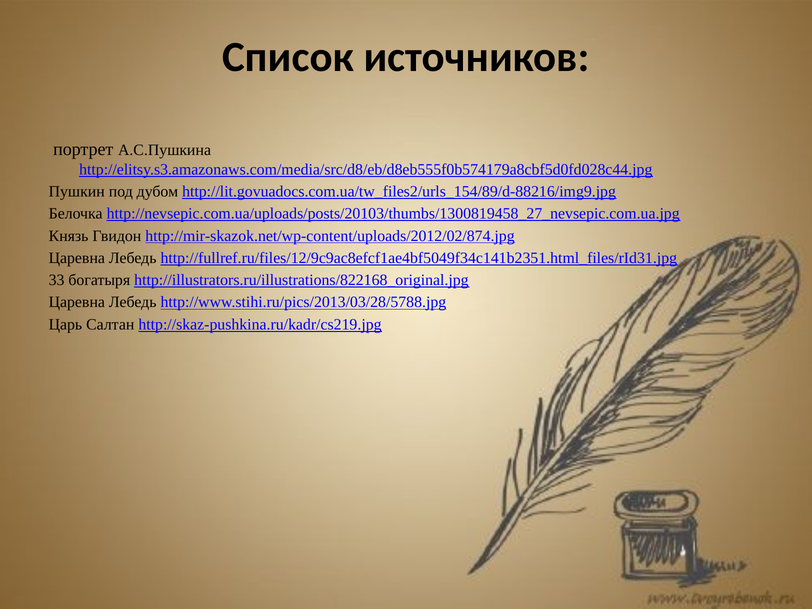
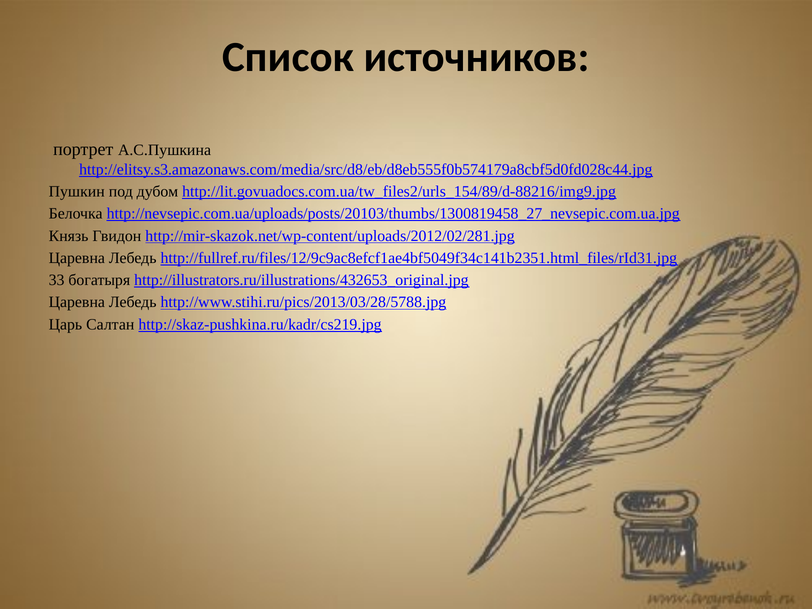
http://mir-skazok.net/wp-content/uploads/2012/02/874.jpg: http://mir-skazok.net/wp-content/uploads/2012/02/874.jpg -> http://mir-skazok.net/wp-content/uploads/2012/02/281.jpg (330, 236)
http://illustrators.ru/illustrations/822168_original.jpg: http://illustrators.ru/illustrations/822168_original.jpg -> http://illustrators.ru/illustrations/432653_original.jpg (301, 280)
